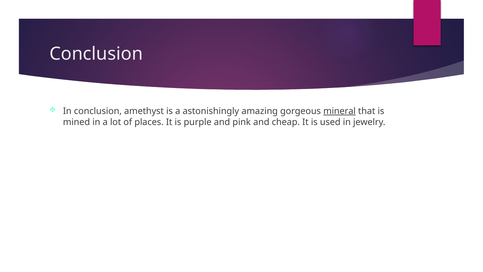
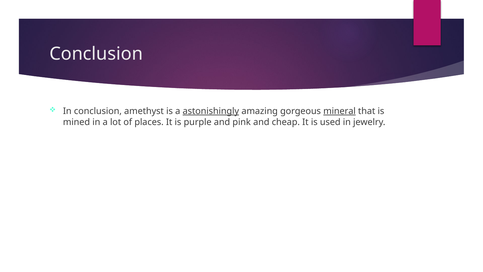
astonishingly underline: none -> present (211, 111)
